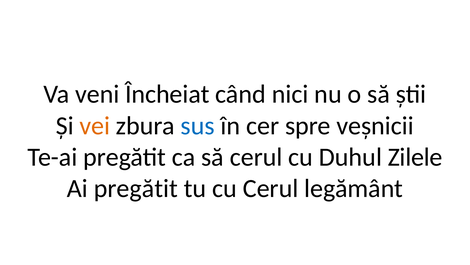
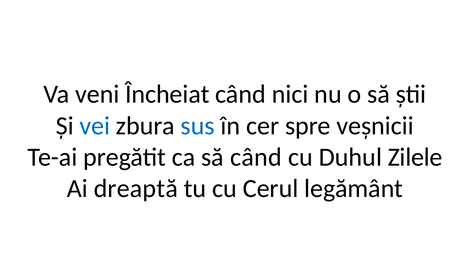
vei colour: orange -> blue (95, 125)
să cerul: cerul -> când (256, 157)
Ai pregătit: pregătit -> dreaptă (136, 188)
